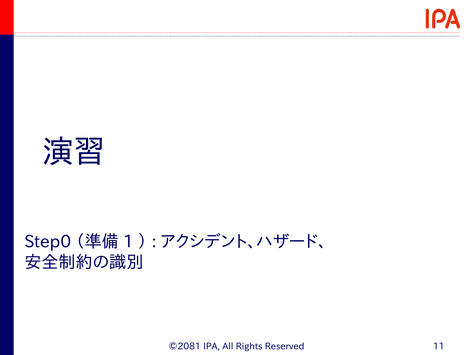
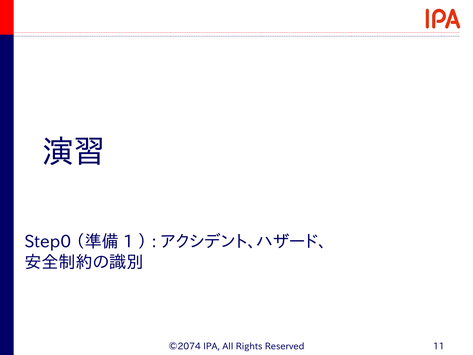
©2081: ©2081 -> ©2074 (185, 346)
